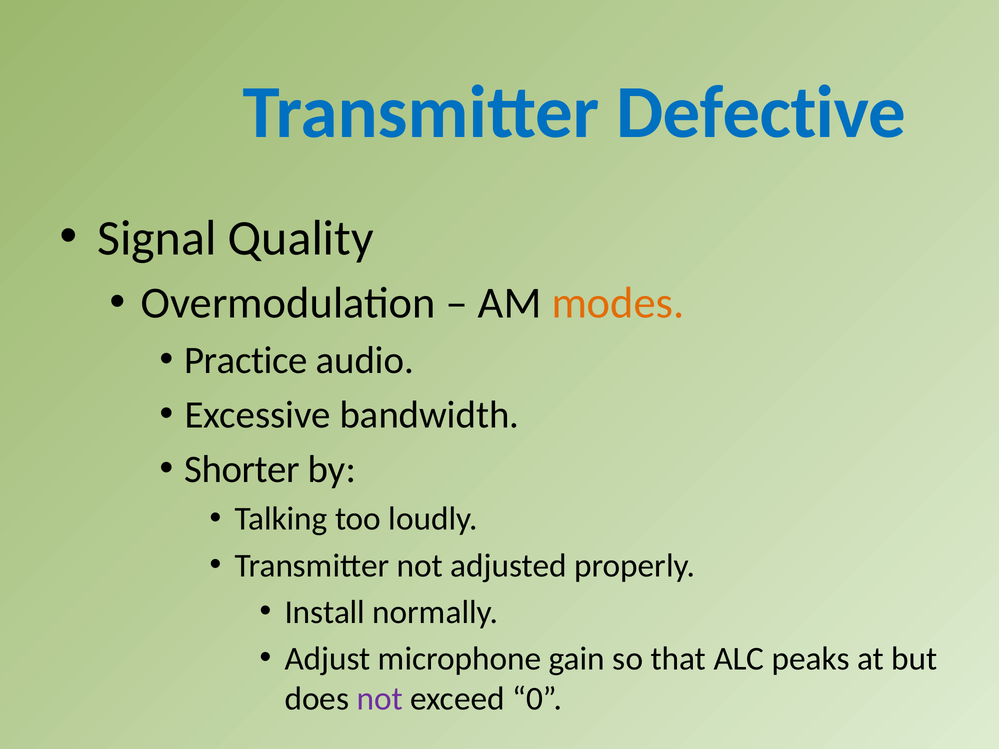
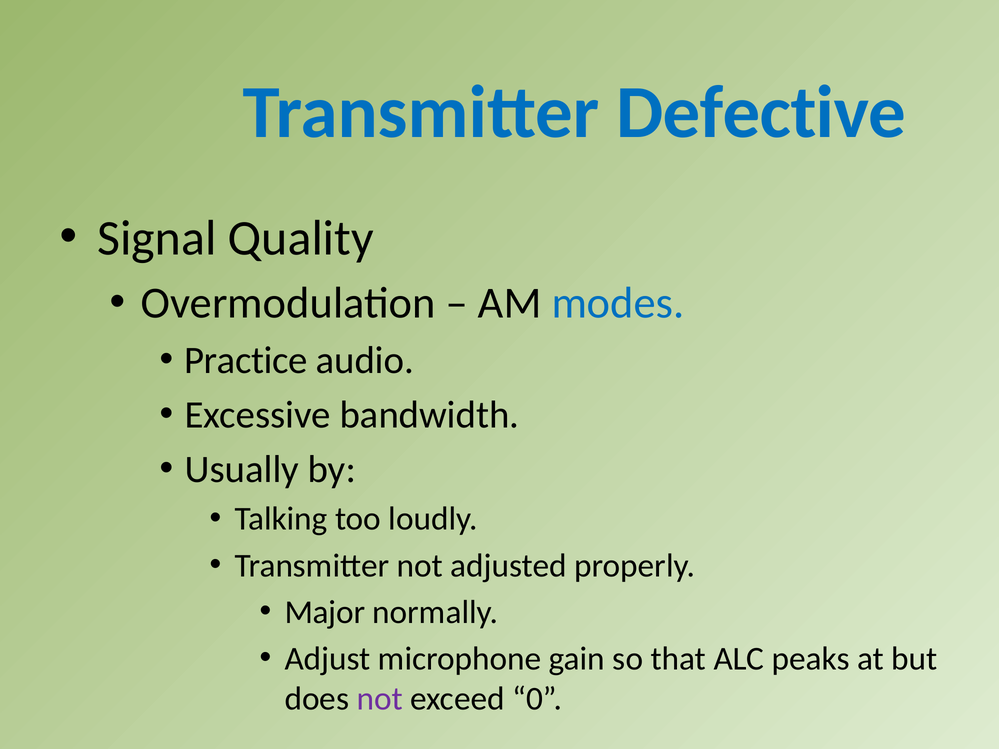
modes colour: orange -> blue (618, 303)
Shorter: Shorter -> Usually (242, 470)
Install: Install -> Major (325, 612)
